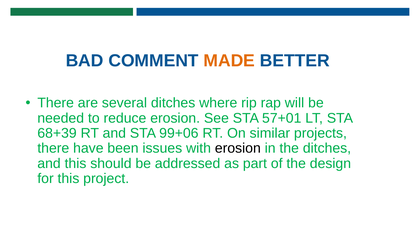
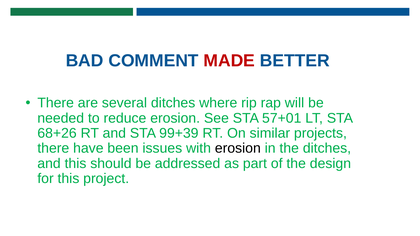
MADE colour: orange -> red (229, 61)
68+39: 68+39 -> 68+26 (57, 133)
99+06: 99+06 -> 99+39 (179, 133)
